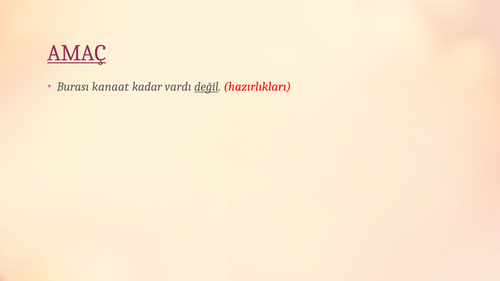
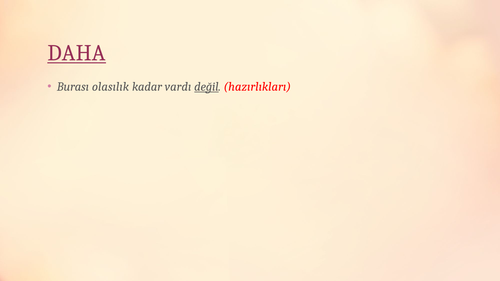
AMAÇ: AMAÇ -> DAHA (77, 53)
kanaat: kanaat -> olasılık (110, 87)
